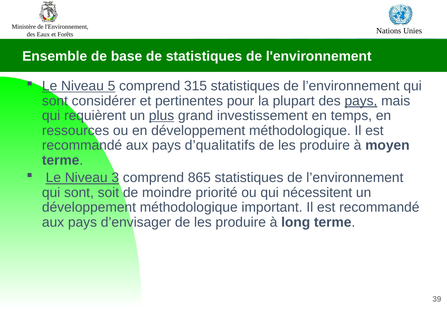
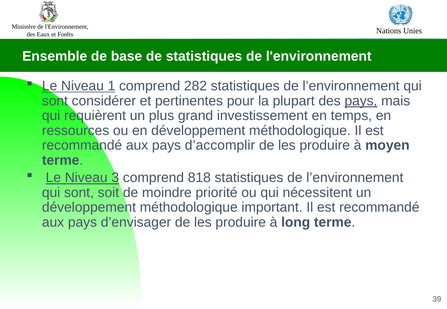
5: 5 -> 1 (112, 86)
315: 315 -> 282 (196, 86)
plus underline: present -> none (162, 116)
d’qualitatifs: d’qualitatifs -> d’accomplir (220, 146)
865: 865 -> 818 (199, 178)
